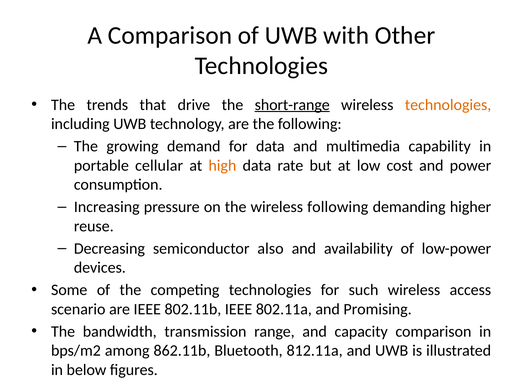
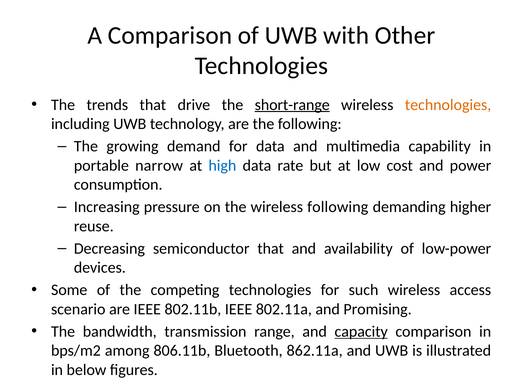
cellular: cellular -> narrow (159, 166)
high colour: orange -> blue (222, 166)
semiconductor also: also -> that (271, 249)
capacity underline: none -> present (361, 332)
862.11b: 862.11b -> 806.11b (182, 351)
812.11a: 812.11a -> 862.11a (315, 351)
